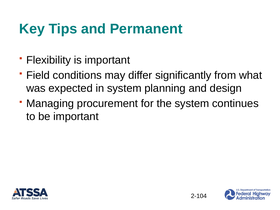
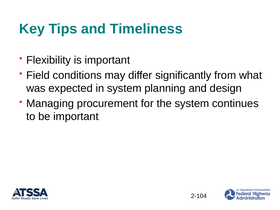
Permanent: Permanent -> Timeliness (146, 29)
